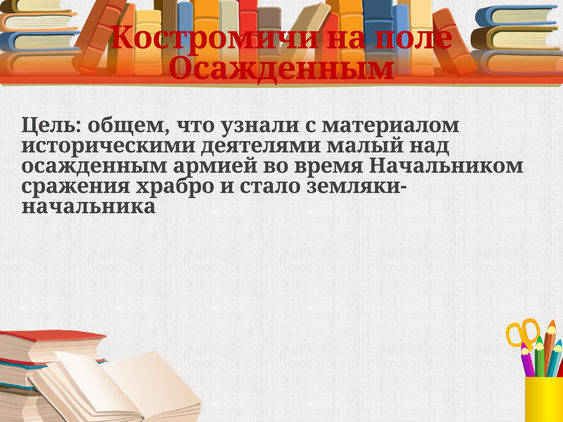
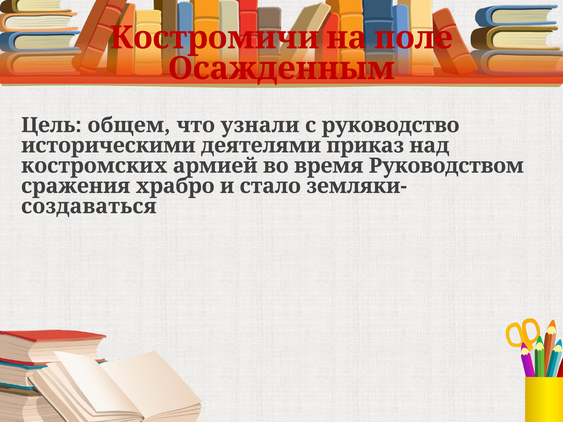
материалом: материалом -> руководство (391, 125)
малый: малый -> приказ (365, 146)
осажденным: осажденным -> костромских (94, 166)
Начальником: Начальником -> Руководством (446, 166)
начальника: начальника -> создаваться (89, 206)
